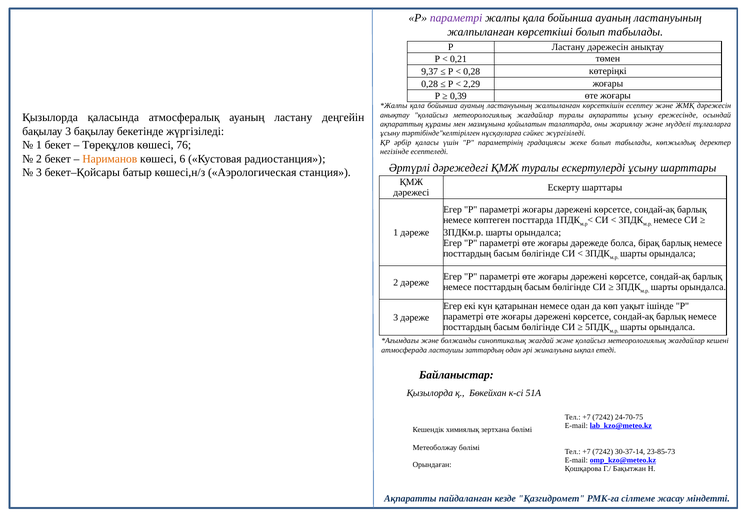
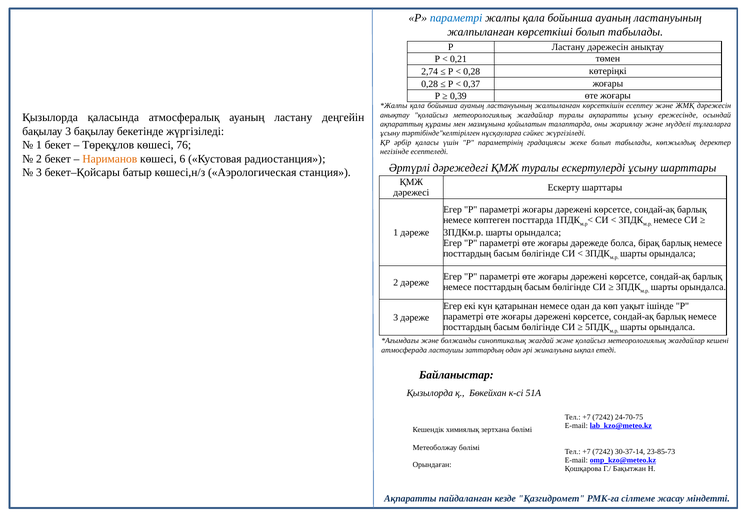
параметрі colour: purple -> blue (456, 18)
9,37: 9,37 -> 2,74 (430, 72)
2,29: 2,29 -> 0,37 (472, 84)
